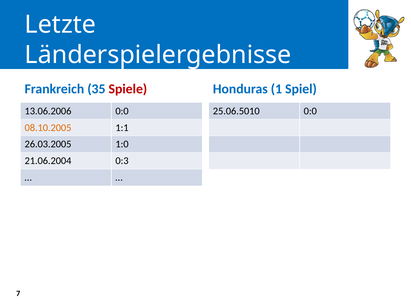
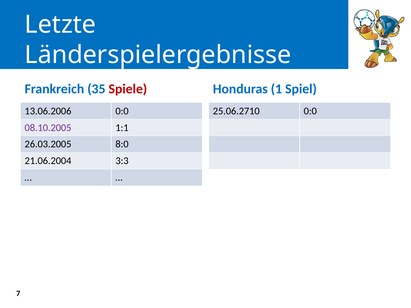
25.06.5010: 25.06.5010 -> 25.06.2710 (236, 111)
08.10.2005 colour: orange -> purple (48, 128)
1:0: 1:0 -> 8:0 (122, 144)
0:3: 0:3 -> 3:3 (122, 161)
